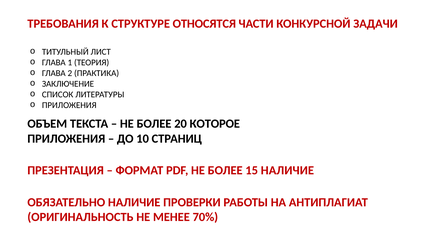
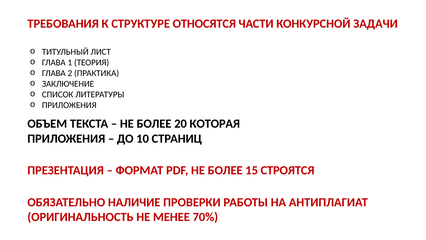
КОТОРОЕ: КОТОРОЕ -> КОТОРАЯ (215, 123)
15 НАЛИЧИЕ: НАЛИЧИЕ -> СТРОЯТСЯ (288, 170)
